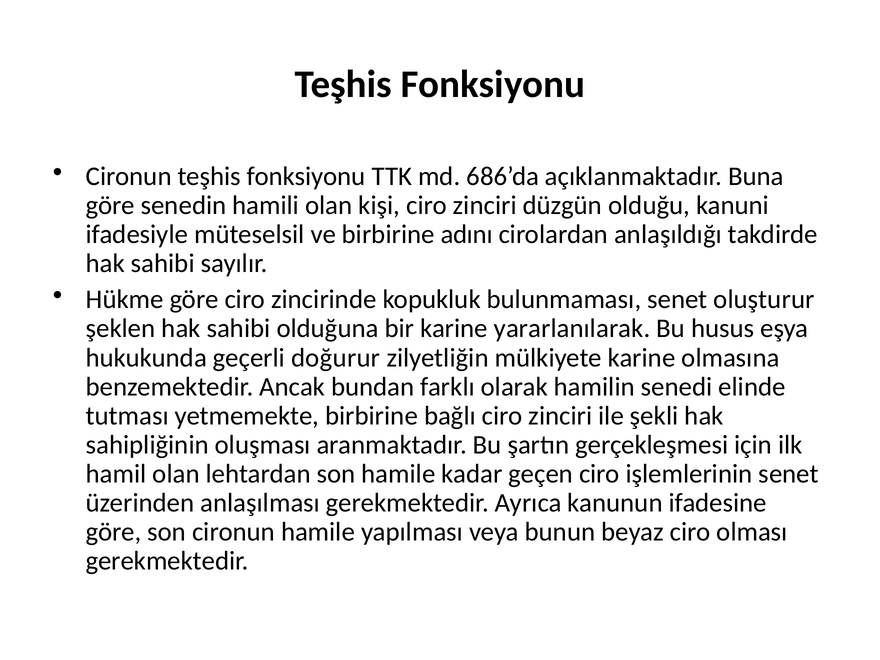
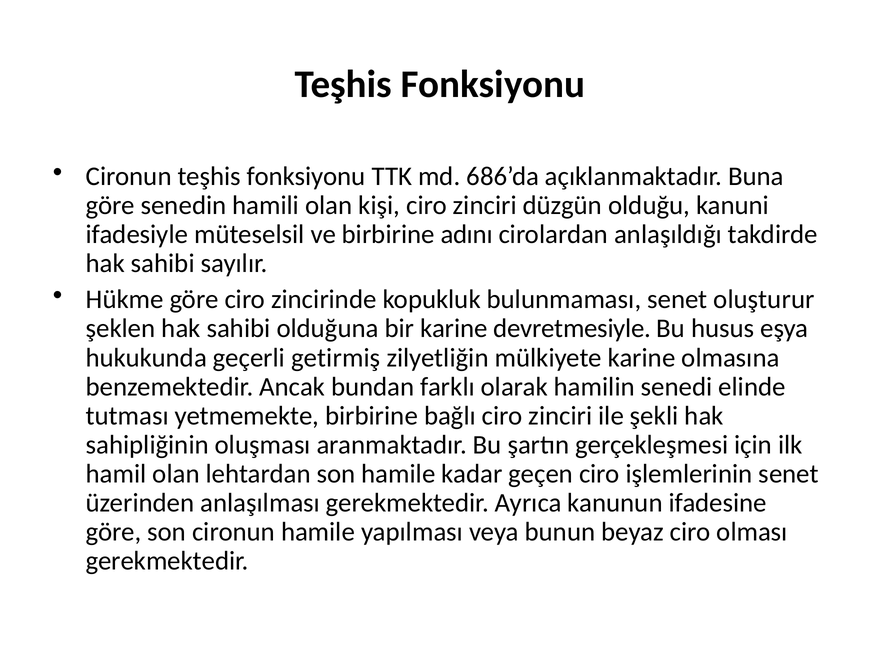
yararlanılarak: yararlanılarak -> devretmesiyle (572, 329)
doğurur: doğurur -> getirmiş (336, 358)
